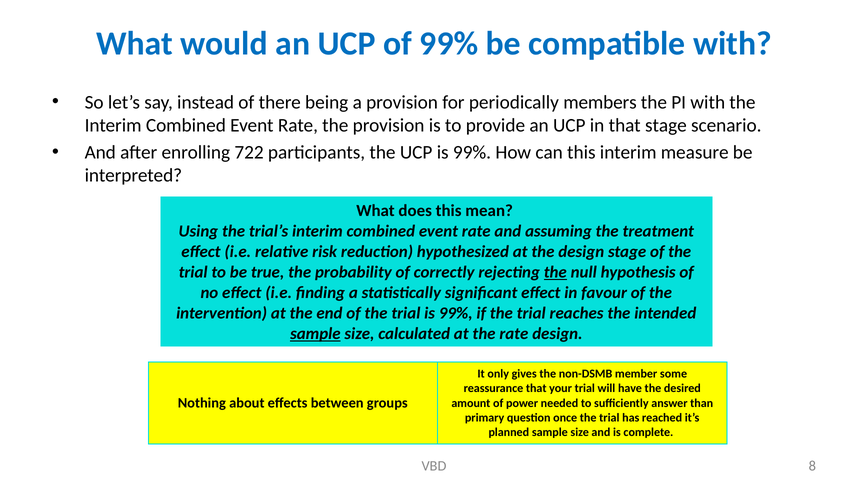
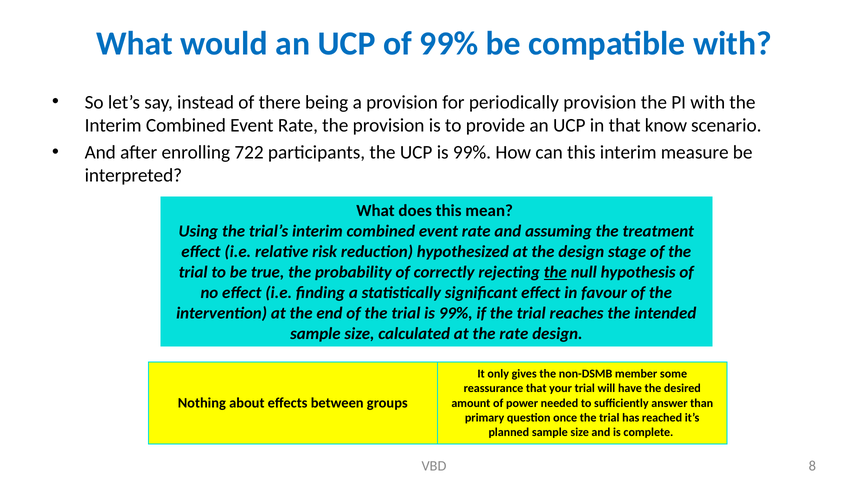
periodically members: members -> provision (600, 102)
that stage: stage -> know (666, 125)
sample underline: present -> none (315, 334)
